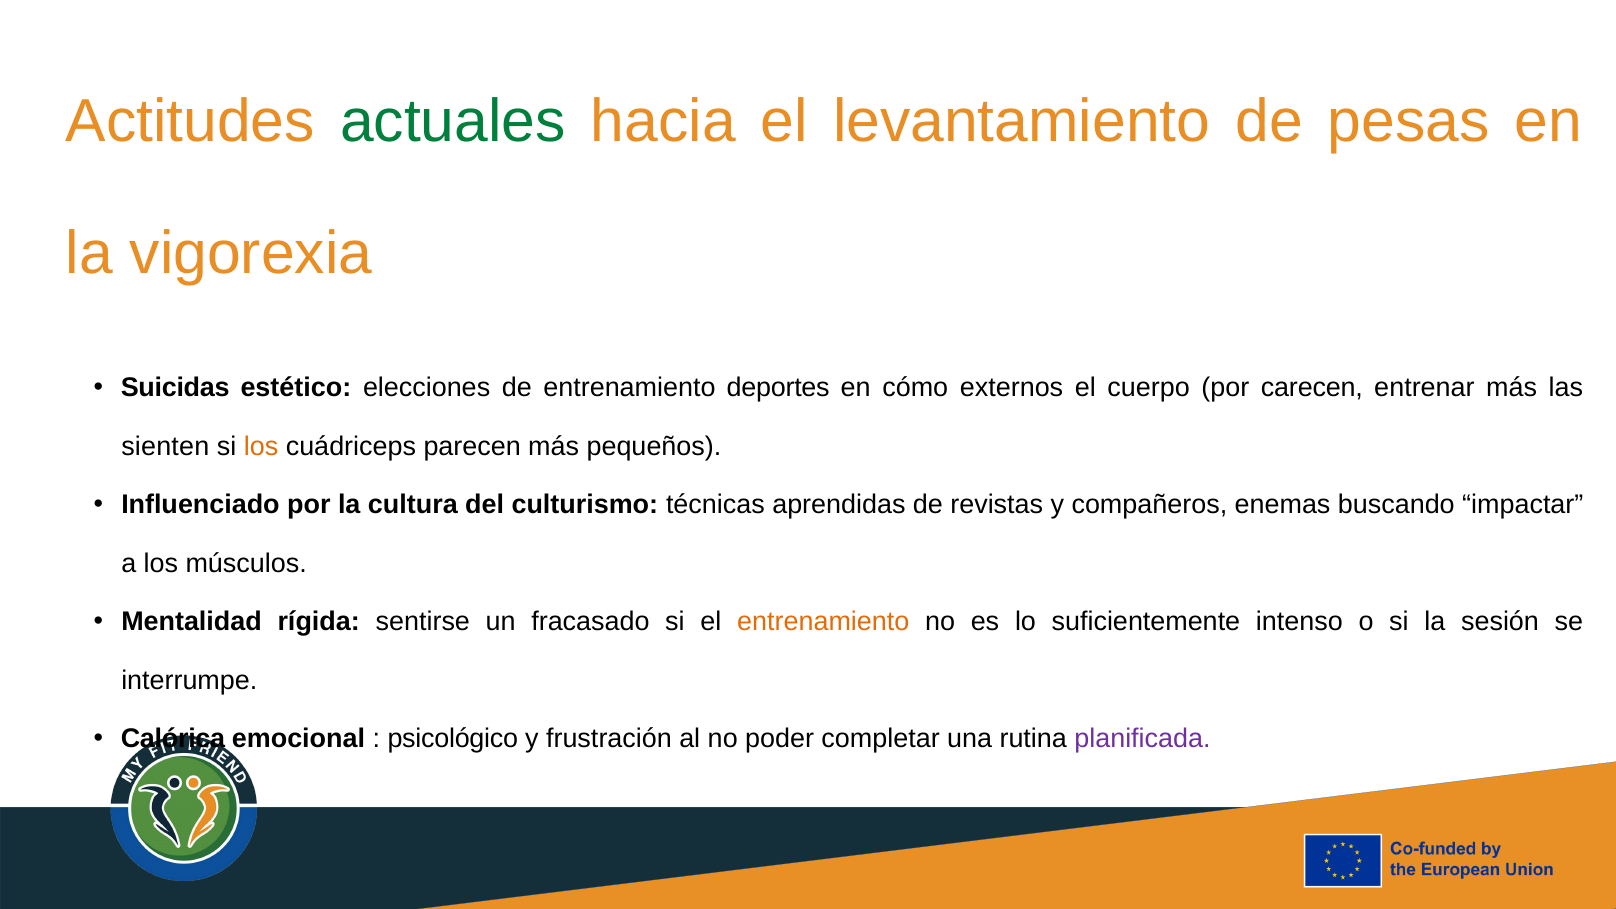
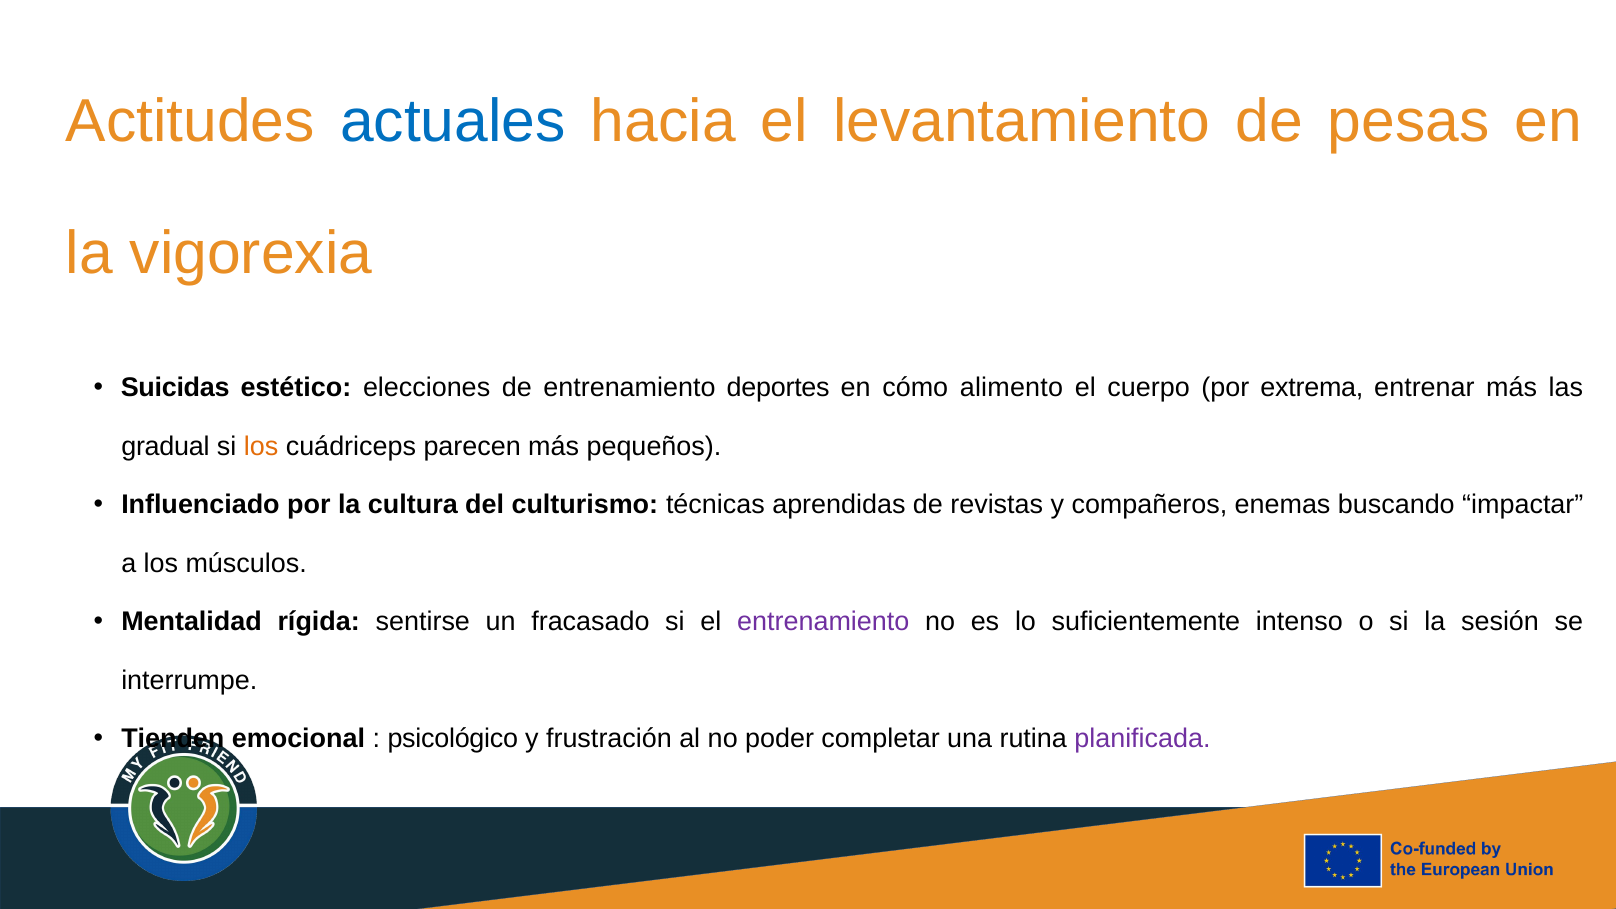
actuales colour: green -> blue (453, 122)
externos: externos -> alimento (1011, 388)
carecen: carecen -> extrema (1312, 388)
sienten: sienten -> gradual (165, 446)
entrenamiento colour: orange -> purple (823, 622)
Calórica: Calórica -> Tienden (173, 739)
